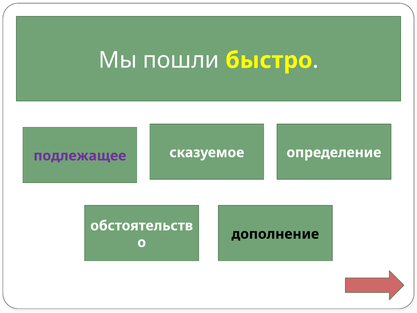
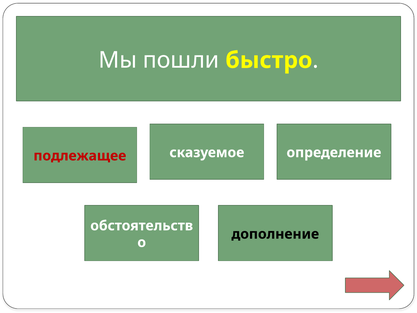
подлежащее colour: purple -> red (80, 156)
